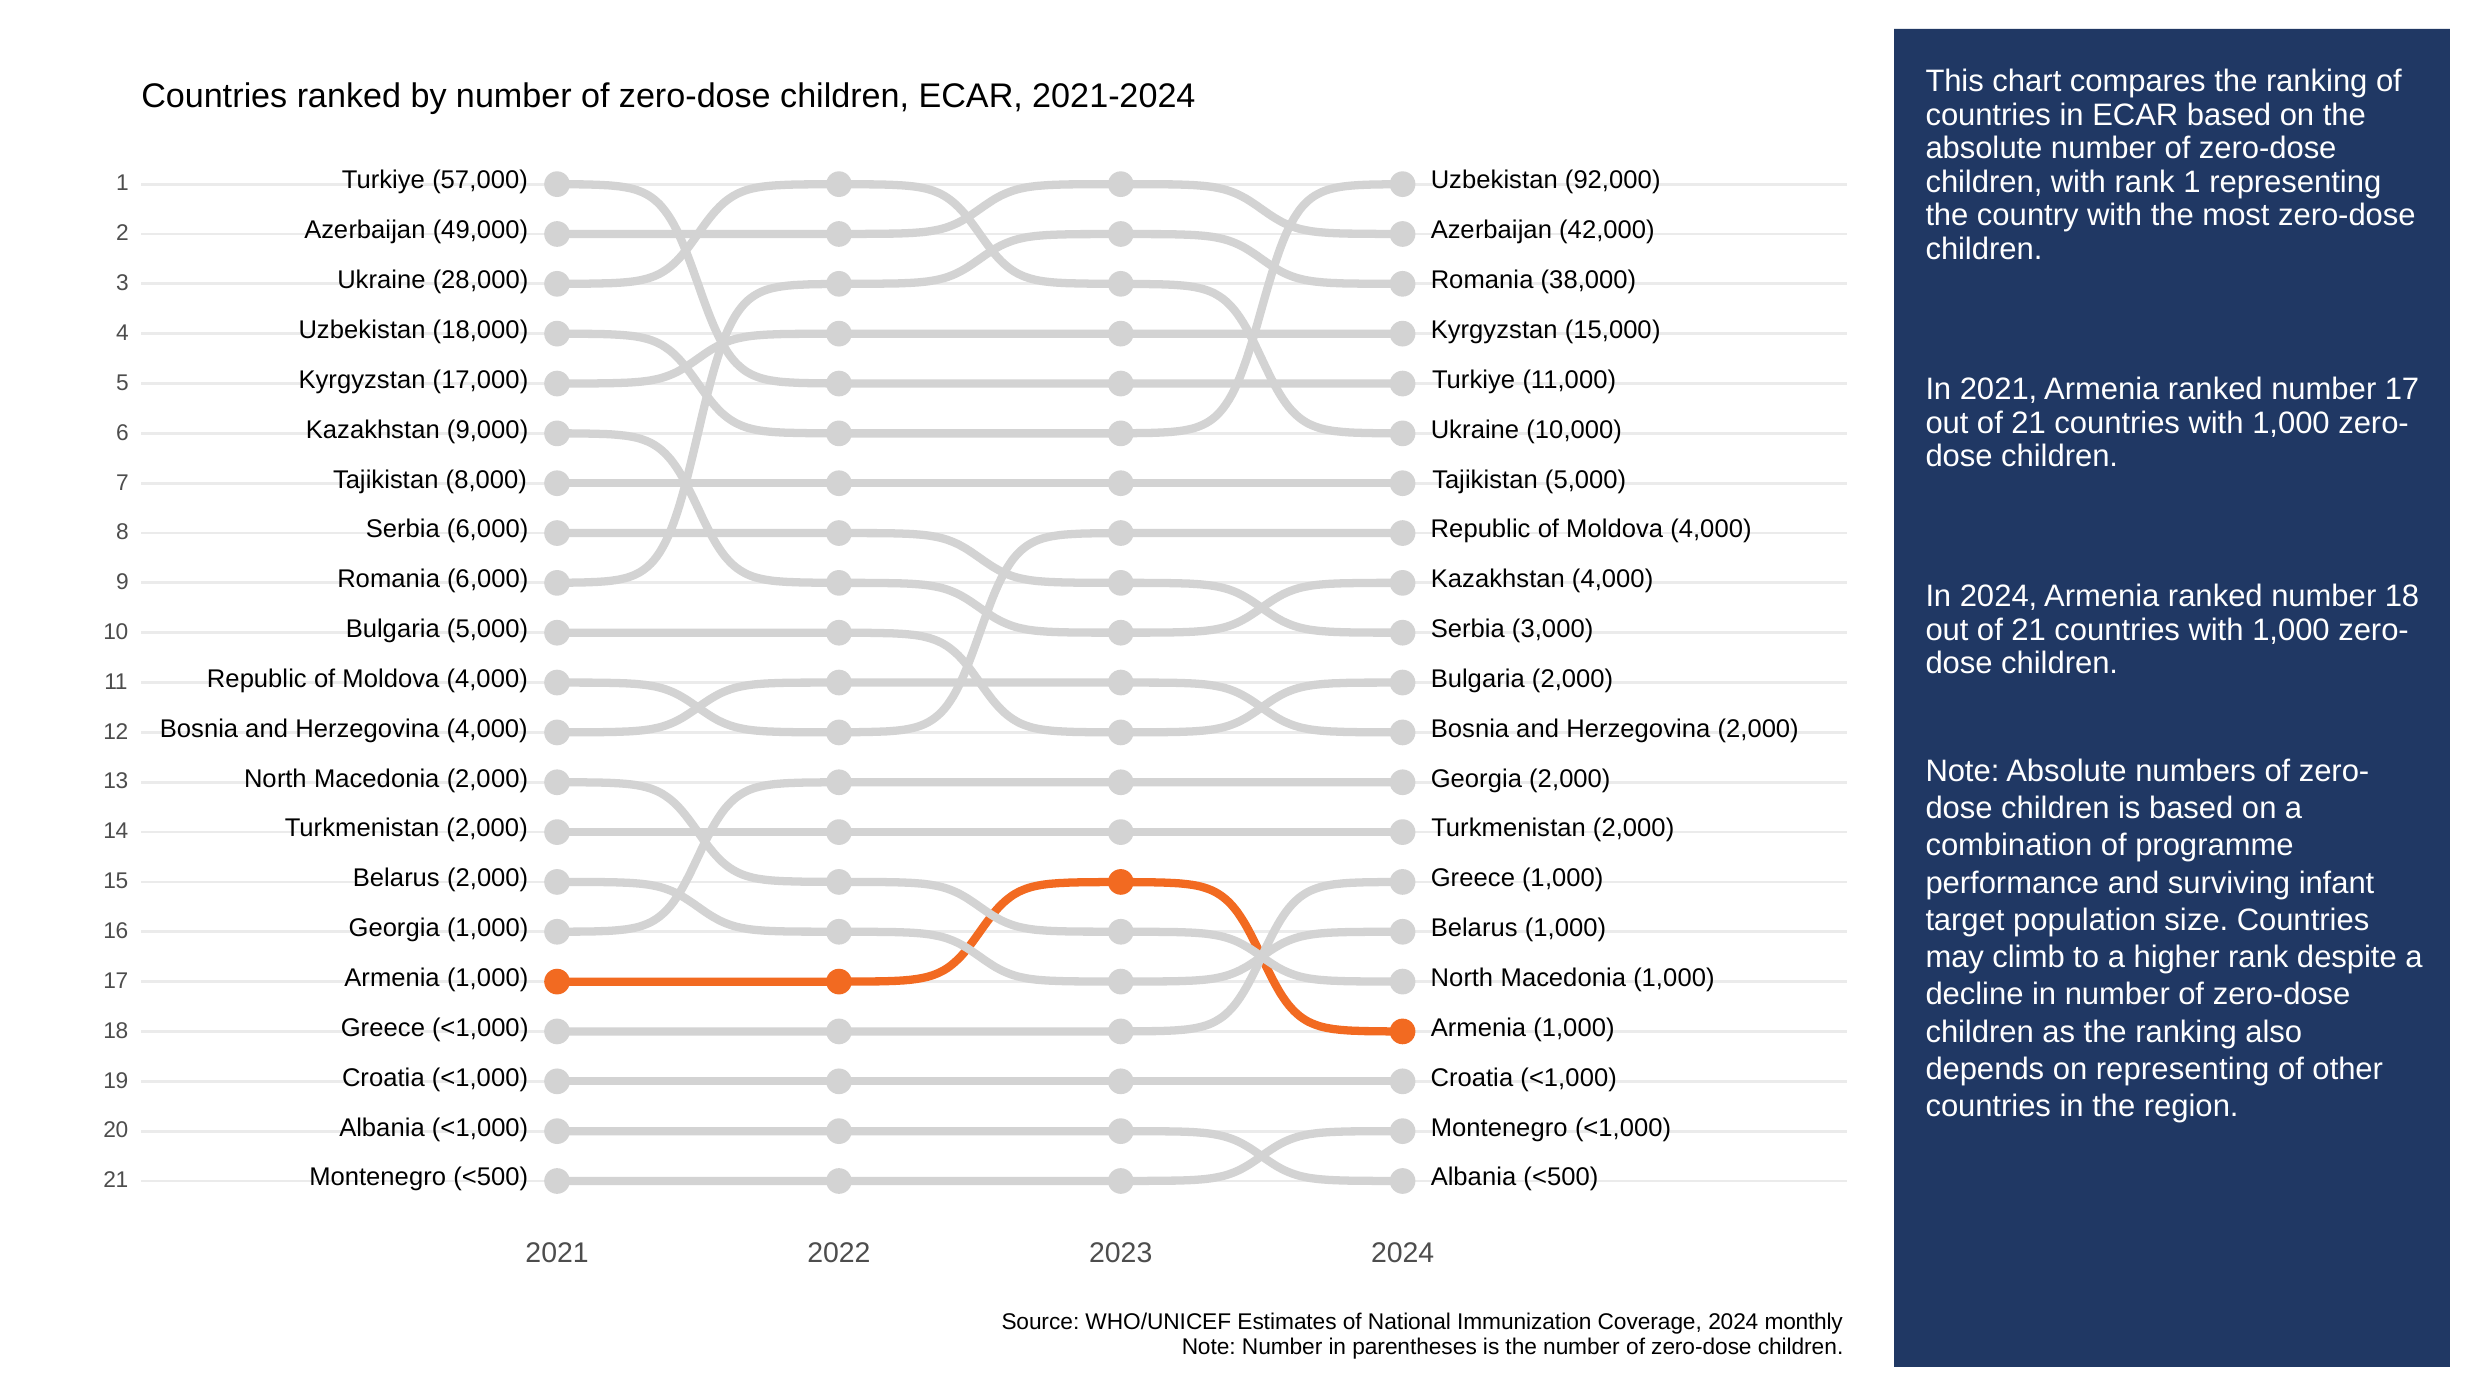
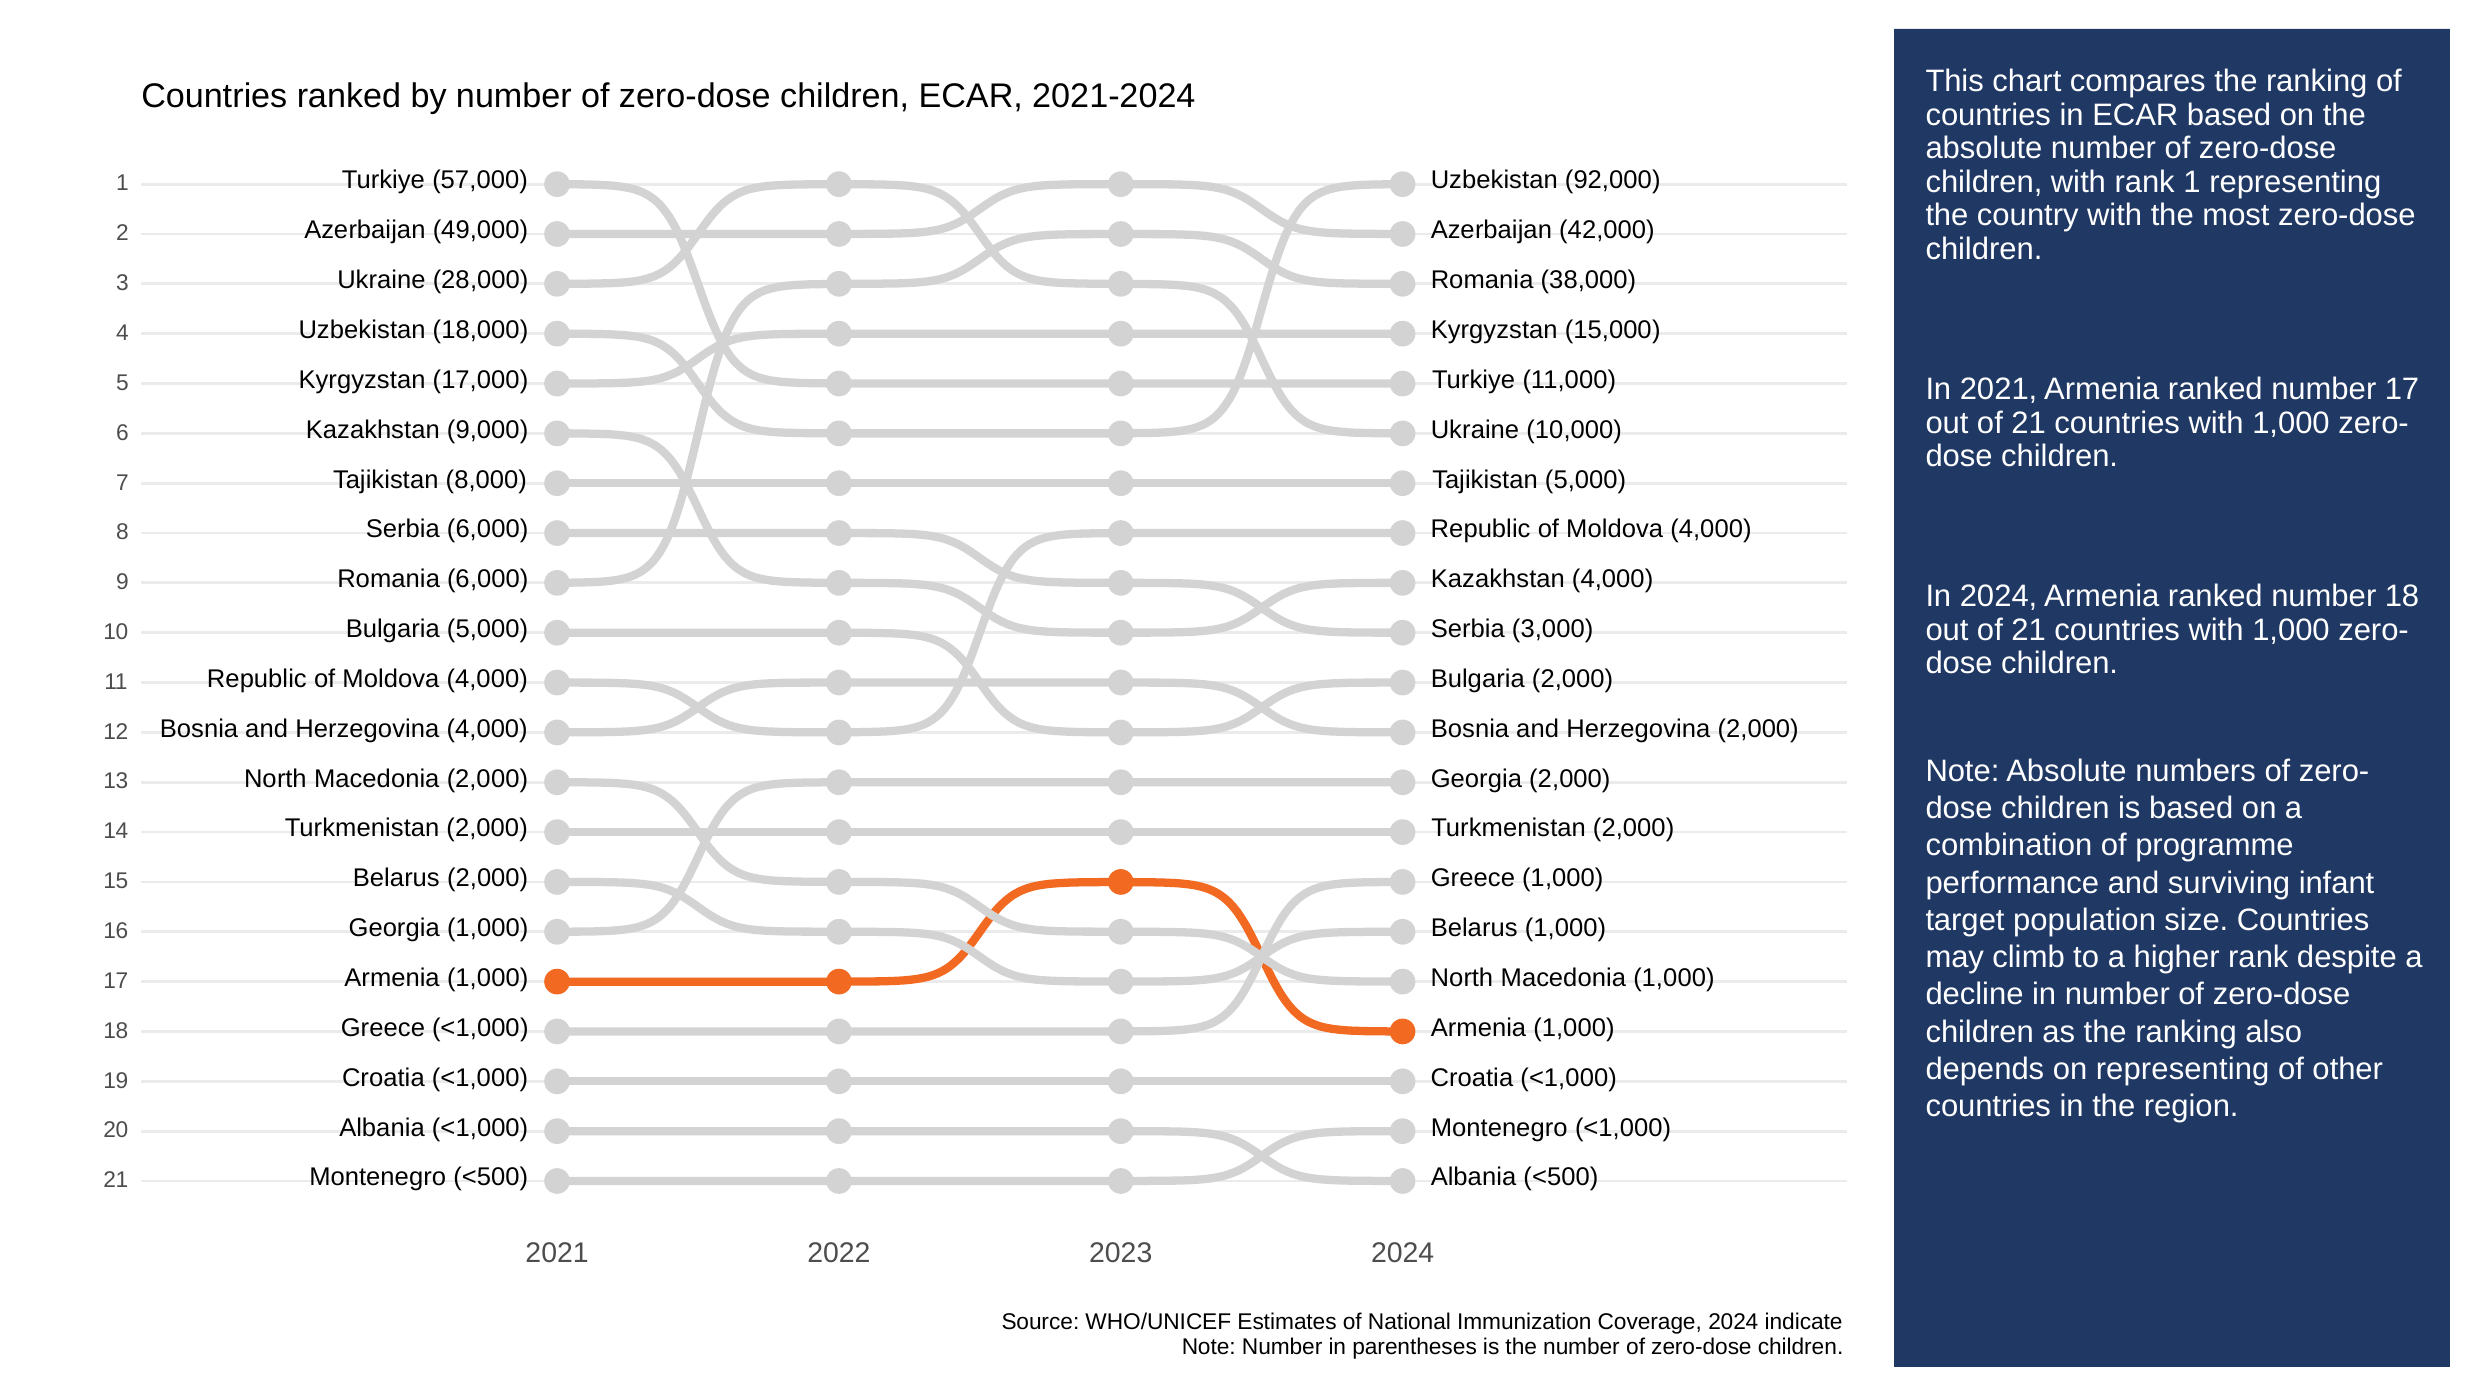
monthly: monthly -> indicate (1804, 1322)
